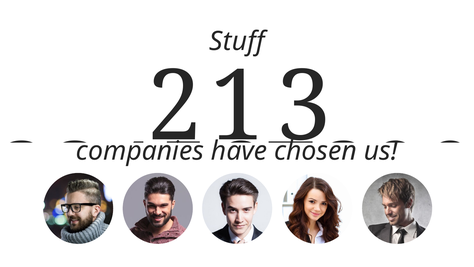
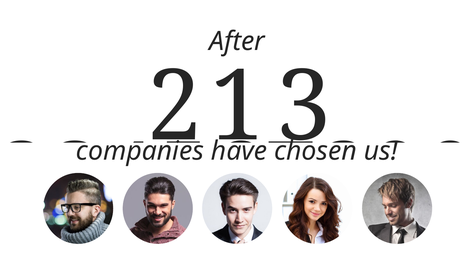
Stuff: Stuff -> After (237, 41)
